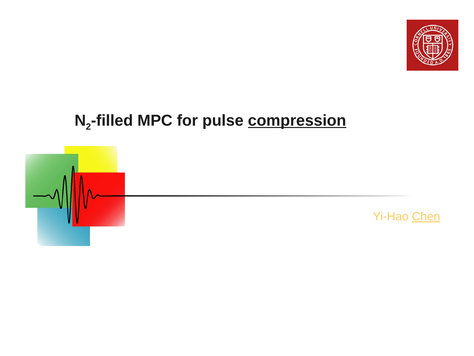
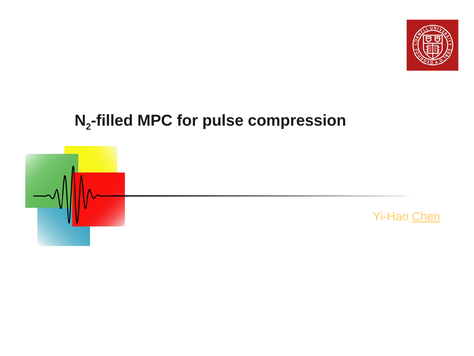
compression underline: present -> none (297, 121)
